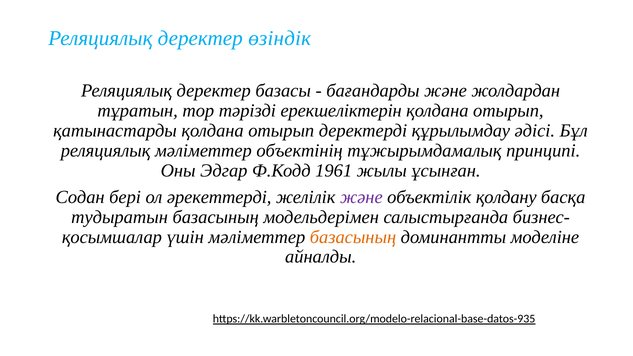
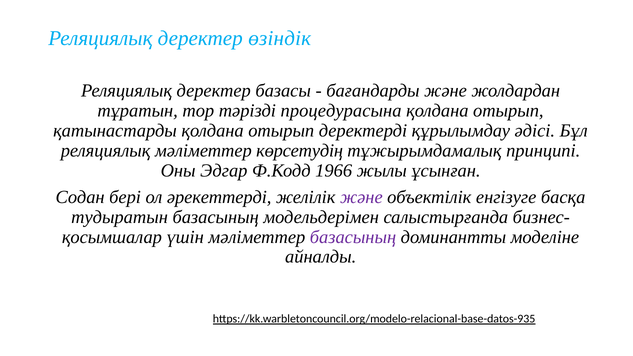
ерекшеліктерін: ерекшеліктерін -> процедурасына (341, 111)
объектінің: объектінің -> көрсетудің (300, 151)
1961: 1961 -> 1966 (334, 171)
қолдану: қолдану -> енгізуге (506, 197)
базасының colour: orange -> purple (353, 237)
